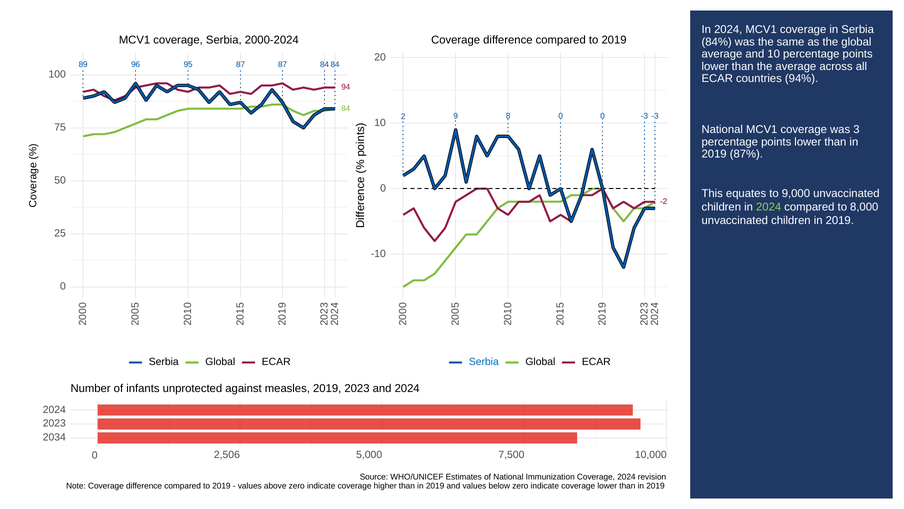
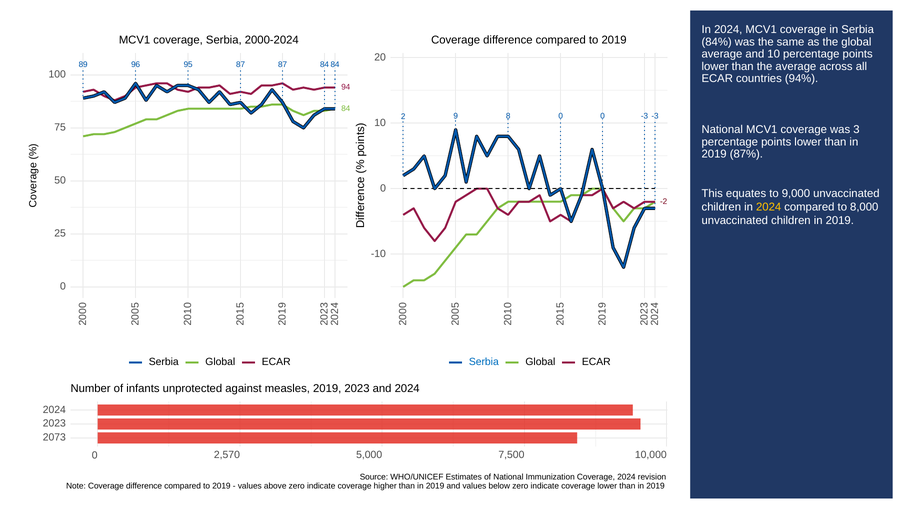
2024 colour: light green -> yellow (769, 207)
2034: 2034 -> 2073 (54, 437)
2,506: 2,506 -> 2,570 (227, 454)
